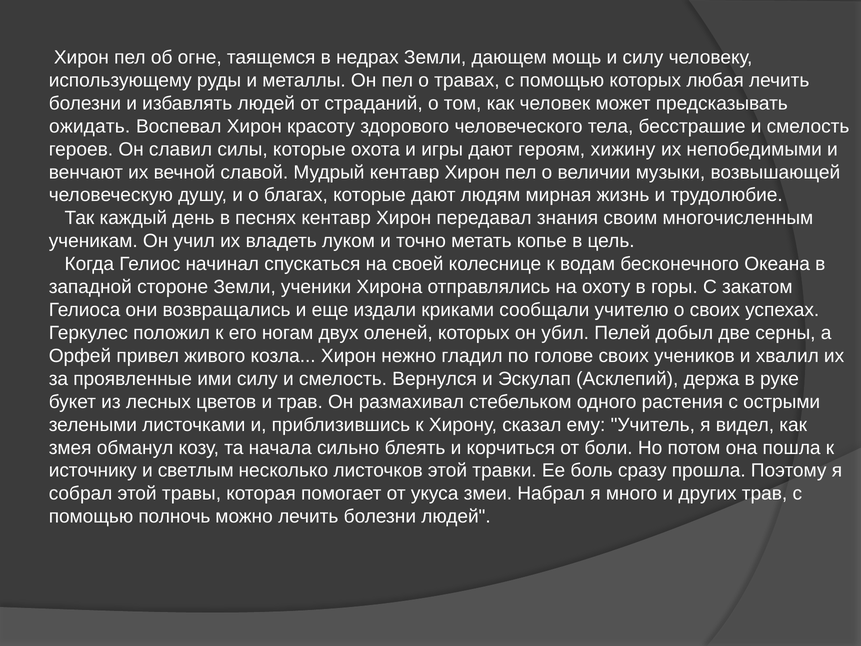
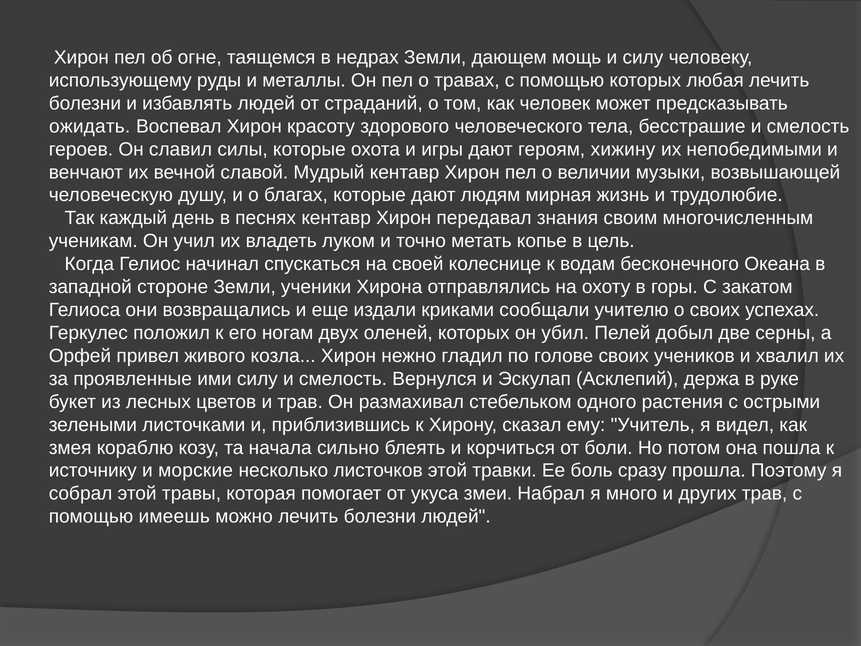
обманул: обманул -> кораблю (135, 448)
светлым: светлым -> морские (196, 470)
полночь: полночь -> имеешь (174, 516)
